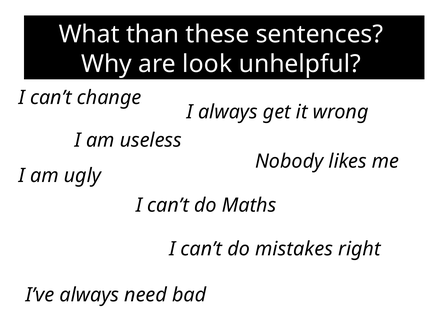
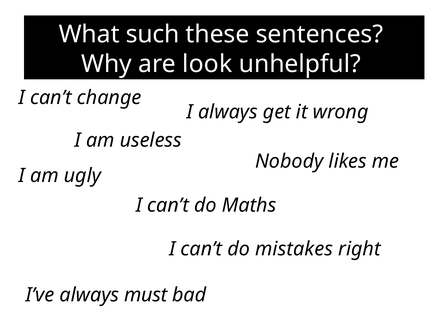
than: than -> such (153, 34)
need: need -> must (146, 295)
